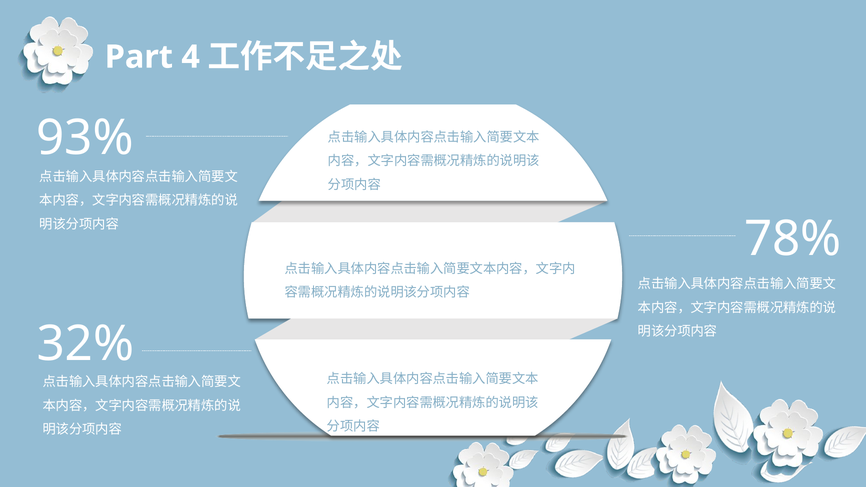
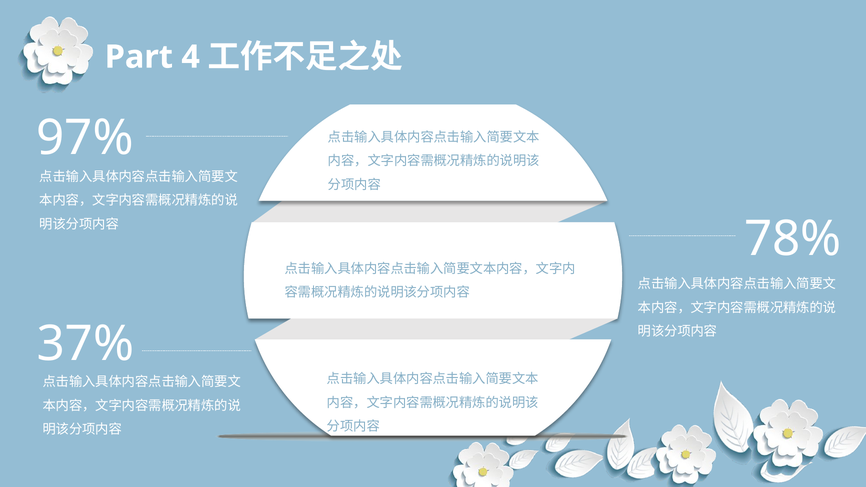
93%: 93% -> 97% (85, 138)
32%: 32% -> 37% (85, 344)
